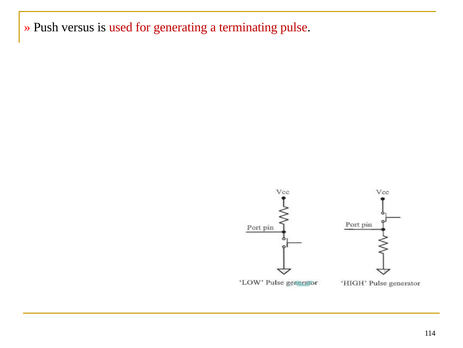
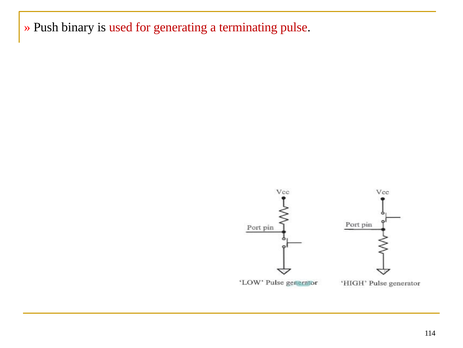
versus: versus -> binary (78, 27)
